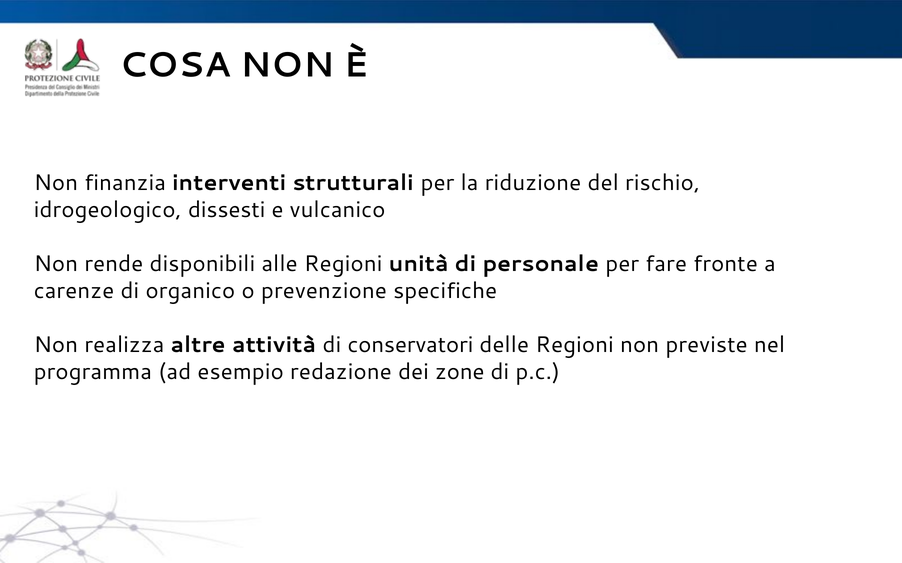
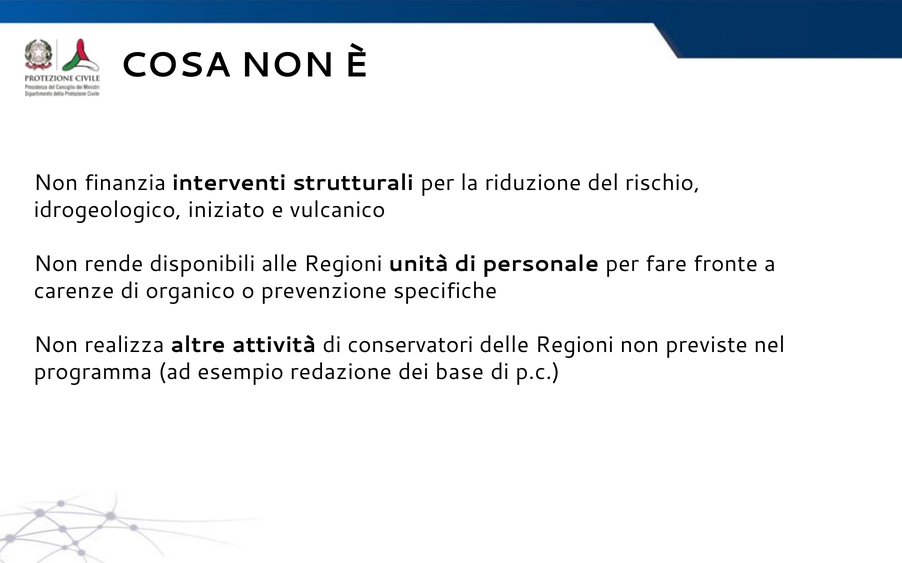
dissesti: dissesti -> iniziato (226, 210)
zone: zone -> base (460, 372)
